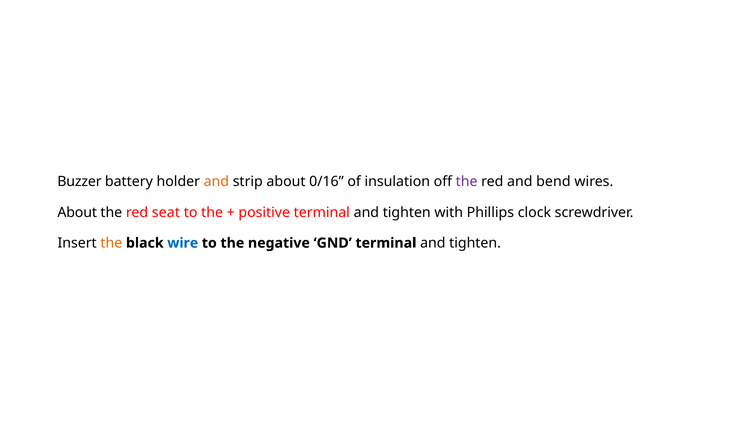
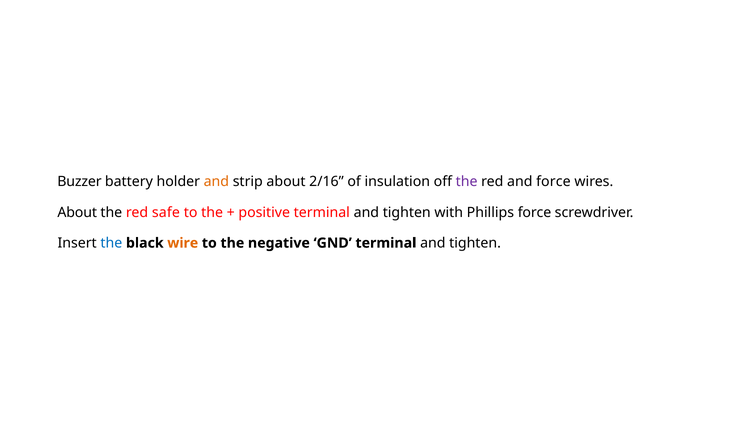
0/16: 0/16 -> 2/16 (326, 182)
and bend: bend -> force (553, 182)
seat: seat -> safe (166, 212)
Phillips clock: clock -> force (534, 212)
the colour: orange -> blue (111, 243)
wire colour: blue -> orange (183, 243)
